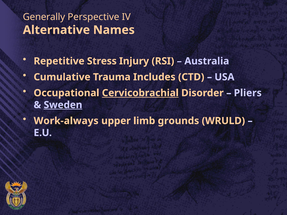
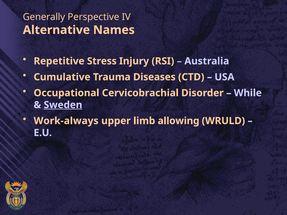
Includes: Includes -> Diseases (154, 77)
Cervicobrachial underline: present -> none (140, 93)
Pliers: Pliers -> While (248, 93)
grounds: grounds -> allowing (179, 121)
